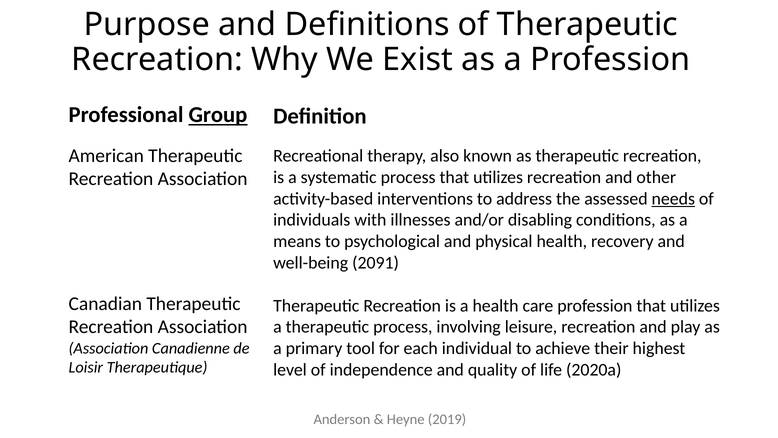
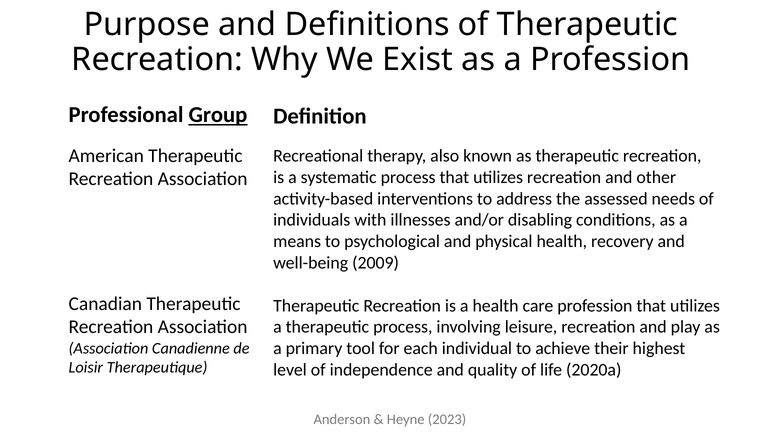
needs underline: present -> none (673, 199)
2091: 2091 -> 2009 (376, 263)
2019: 2019 -> 2023 (447, 419)
